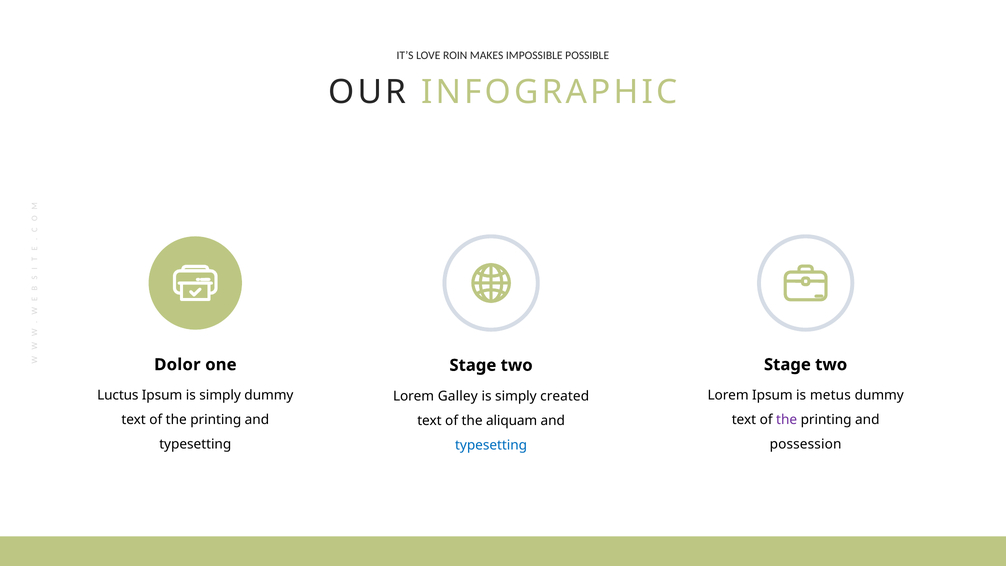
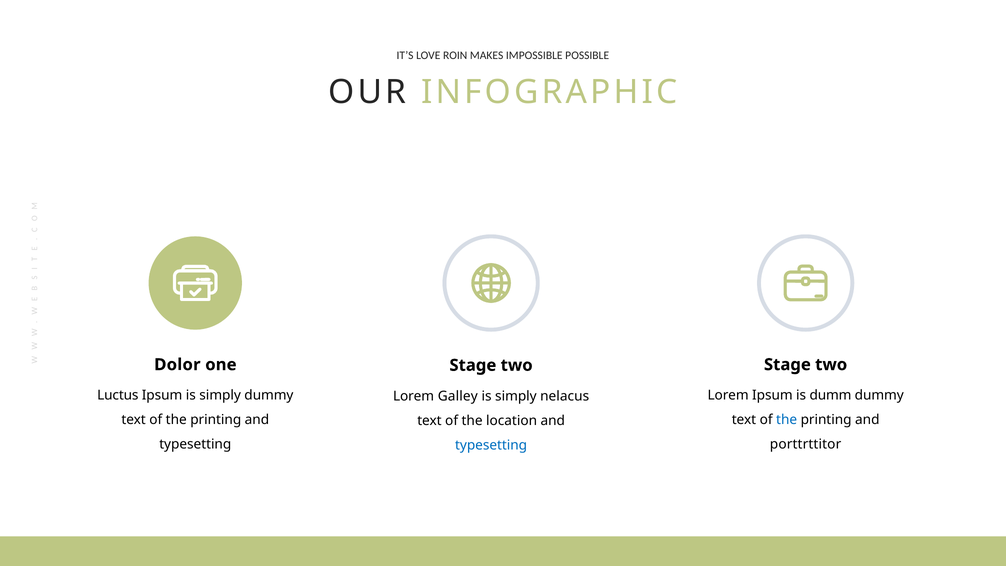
metus: metus -> dumm (830, 395)
created: created -> nelacus (565, 396)
the colour: purple -> blue (787, 420)
aliquam: aliquam -> location (512, 420)
possession: possession -> porttrttitor (806, 444)
